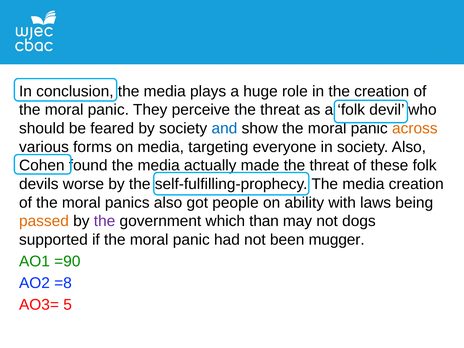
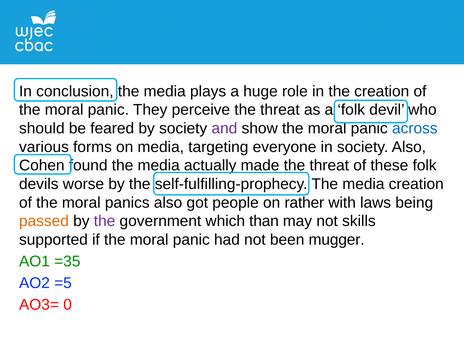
and colour: blue -> purple (224, 128)
across colour: orange -> blue (415, 128)
ability: ability -> rather (304, 203)
dogs: dogs -> skills (359, 221)
=90: =90 -> =35 (67, 261)
=8: =8 -> =5 (63, 283)
5: 5 -> 0 (68, 305)
